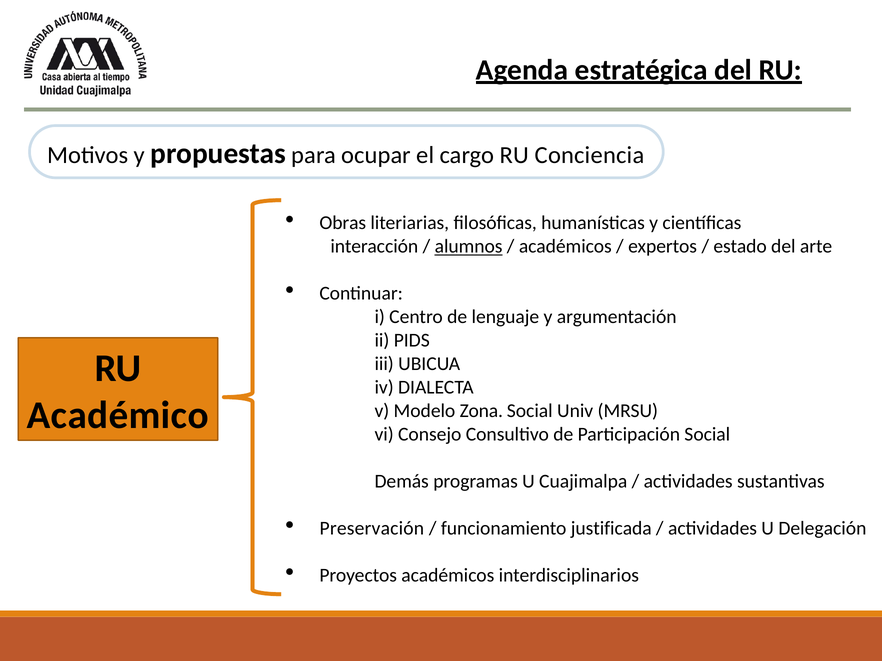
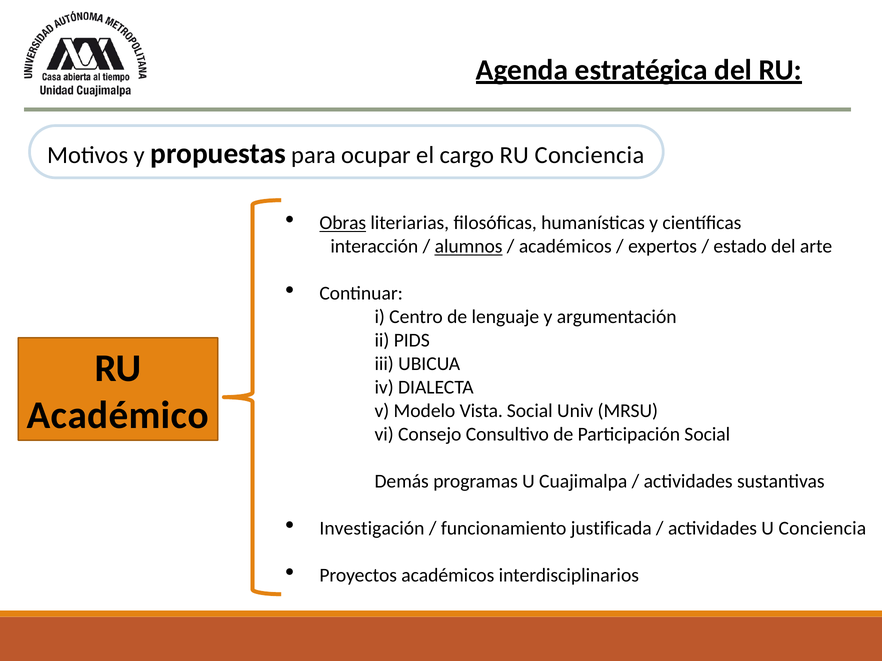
Obras underline: none -> present (343, 223)
Zona: Zona -> Vista (481, 411)
Preservación: Preservación -> Investigación (372, 529)
U Delegación: Delegación -> Conciencia (822, 529)
